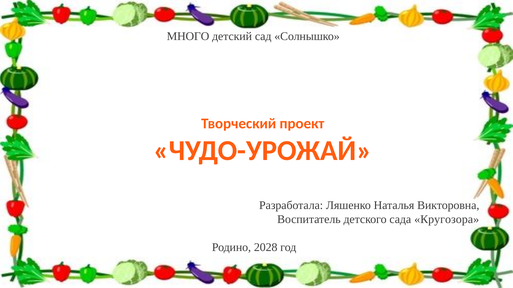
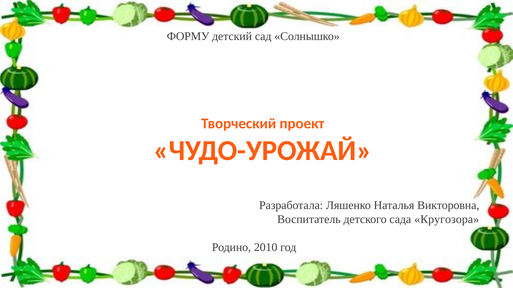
МНОГО: МНОГО -> ФОРМУ (188, 36)
2028: 2028 -> 2010 (266, 248)
